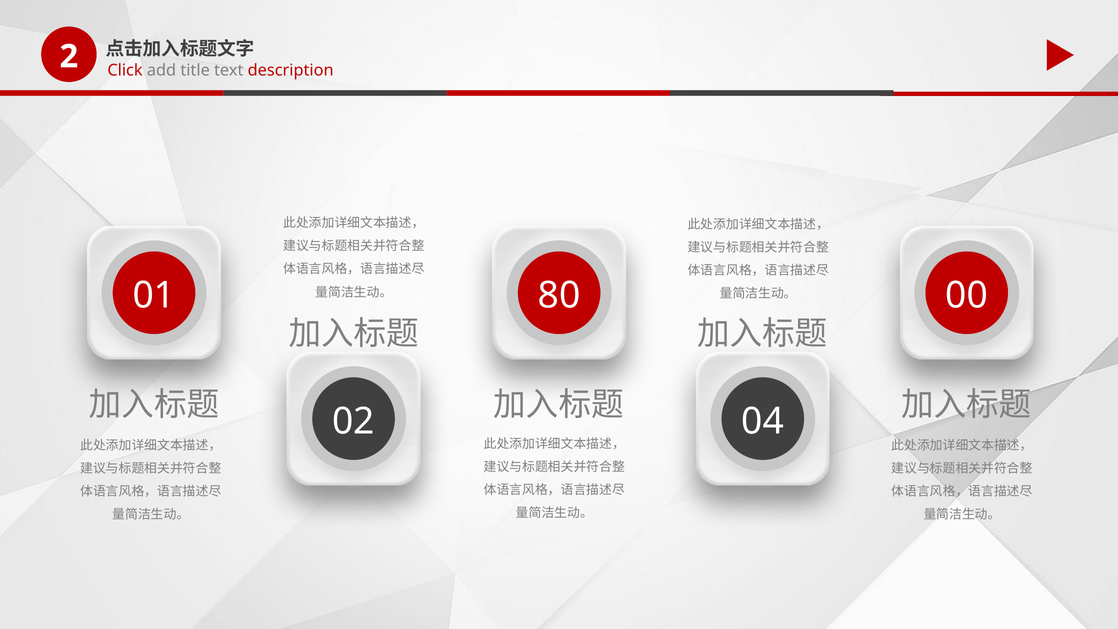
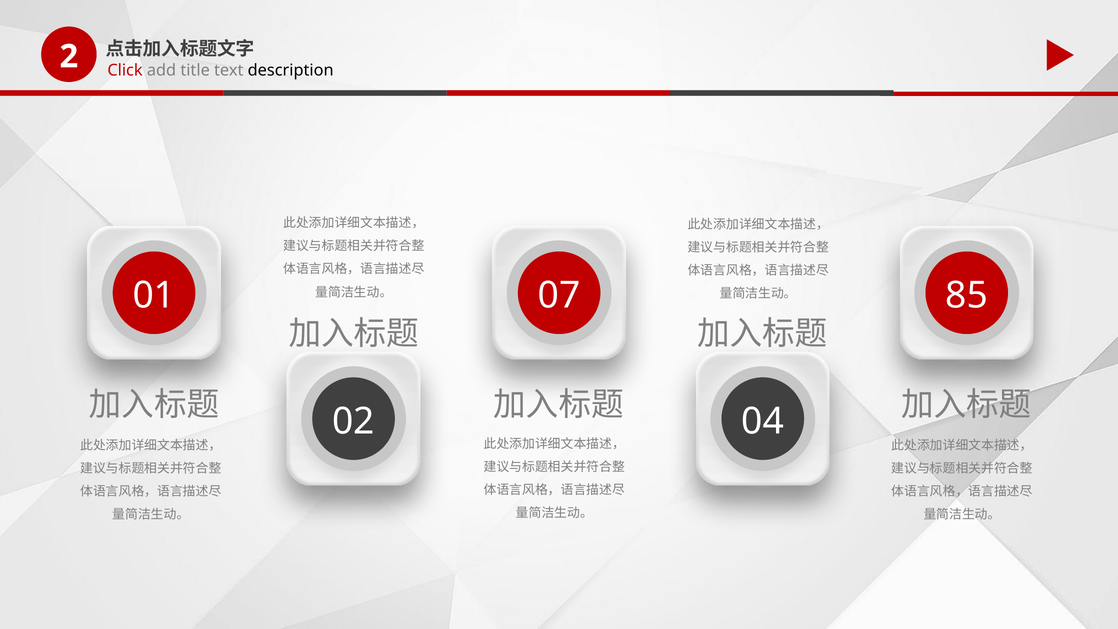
description colour: red -> black (291, 70)
80: 80 -> 07 (559, 295)
00: 00 -> 85 (967, 295)
